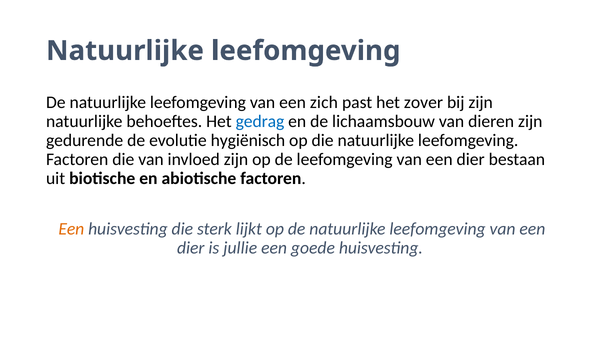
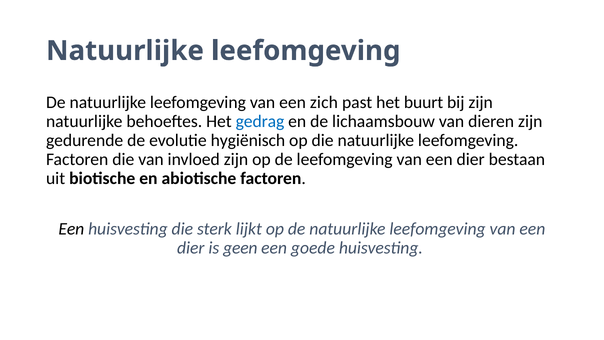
zover: zover -> buurt (424, 102)
Een colour: orange -> black (71, 229)
jullie: jullie -> geen (240, 248)
